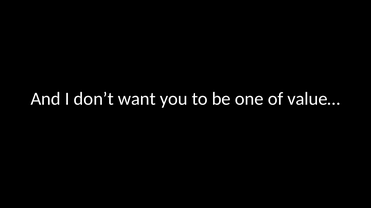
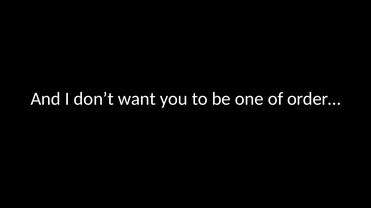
value…: value… -> order… (314, 99)
